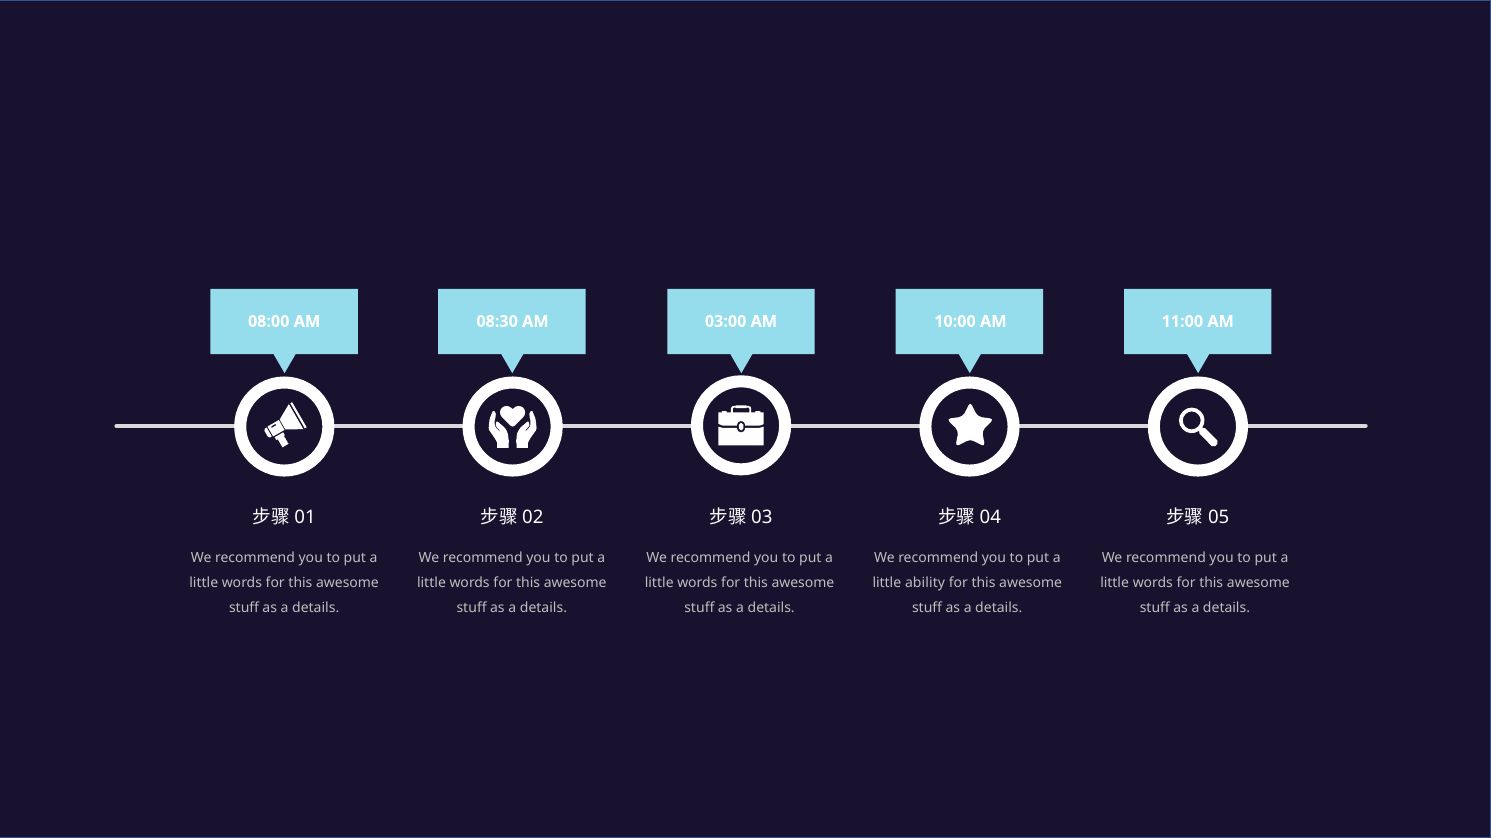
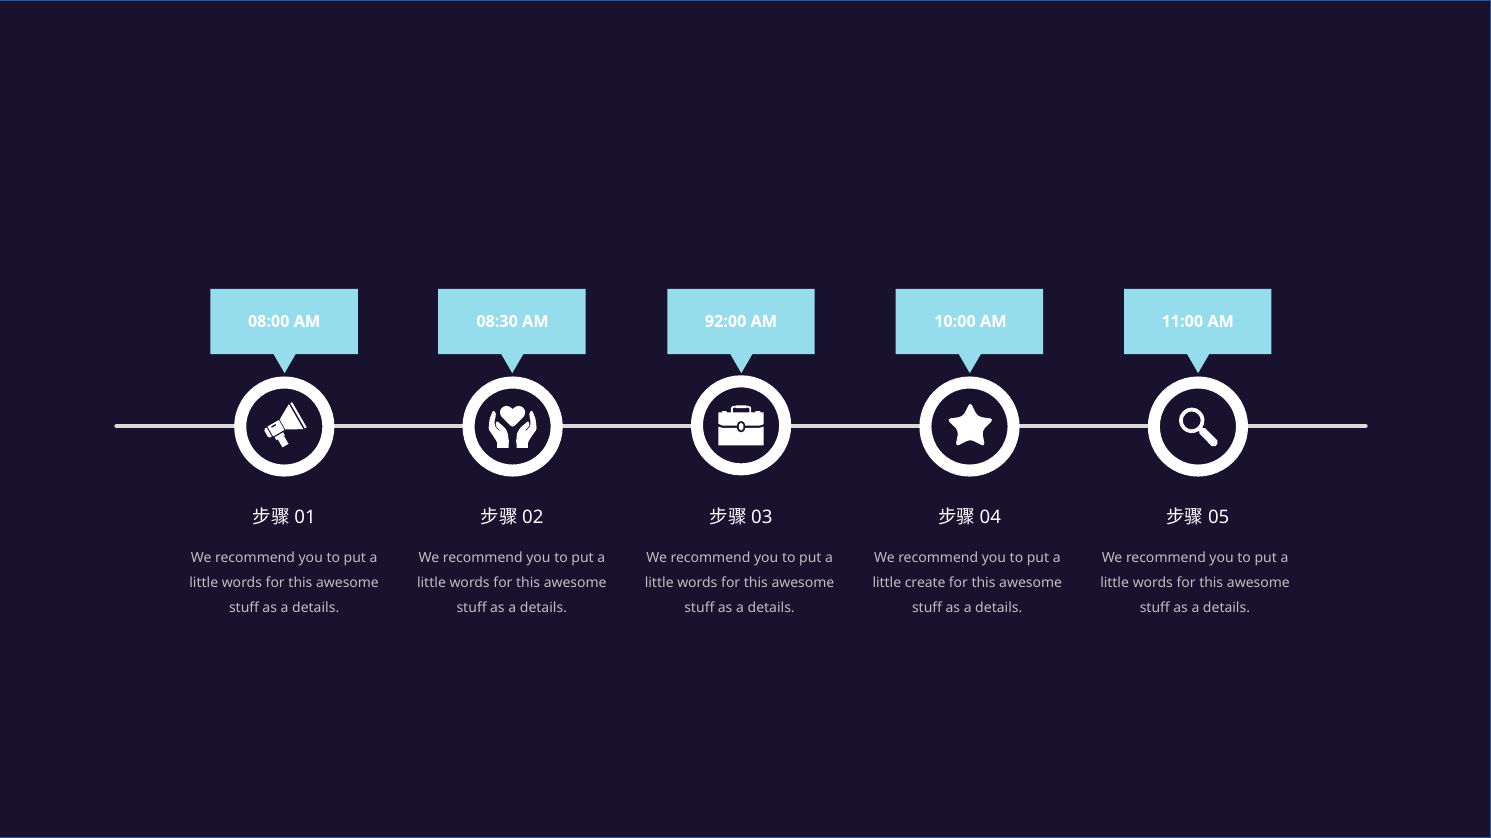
03:00: 03:00 -> 92:00 (726, 322)
ability: ability -> create (925, 583)
